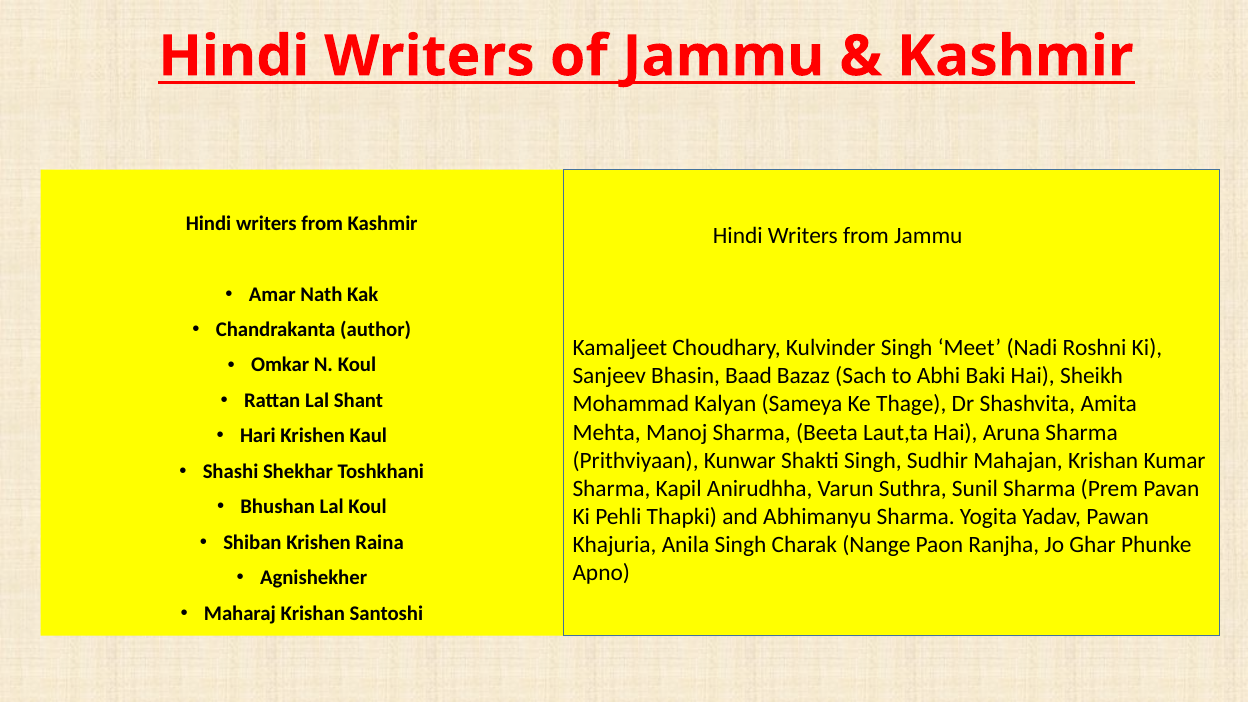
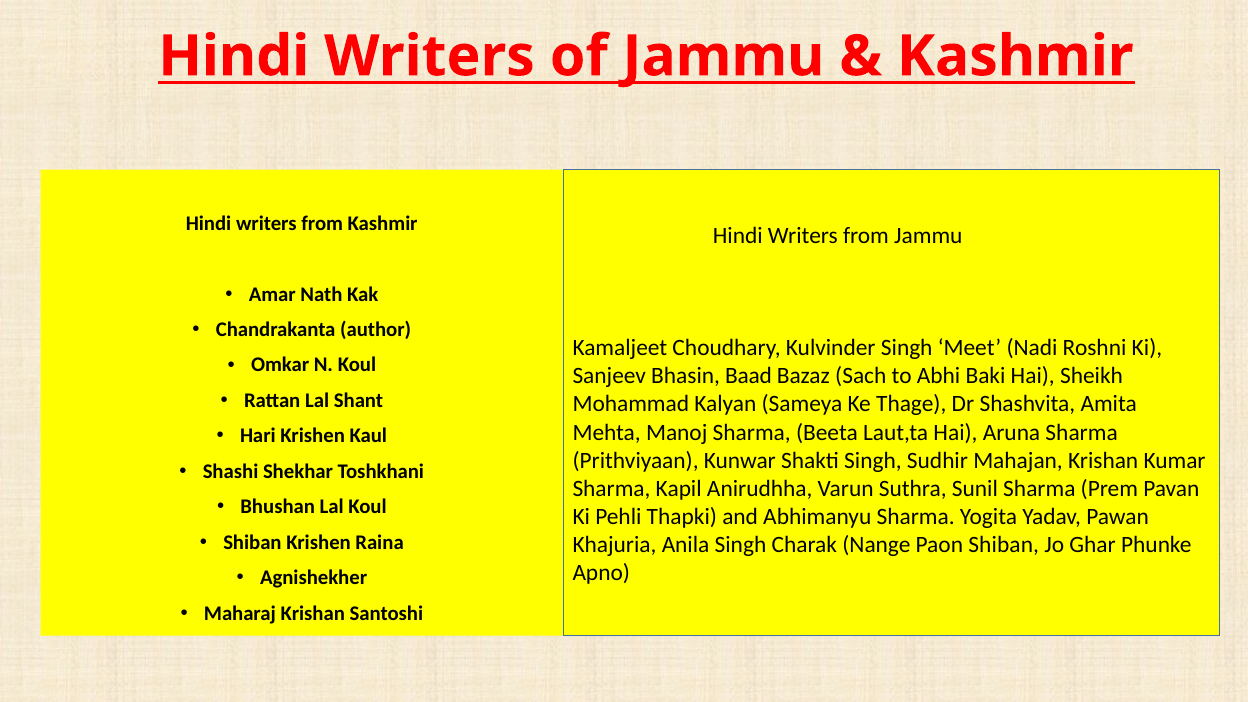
Paon Ranjha: Ranjha -> Shiban (1004, 545)
